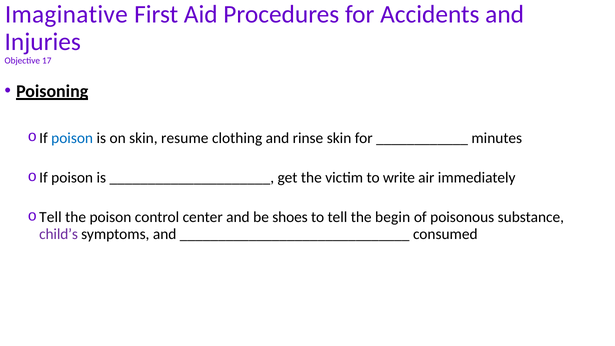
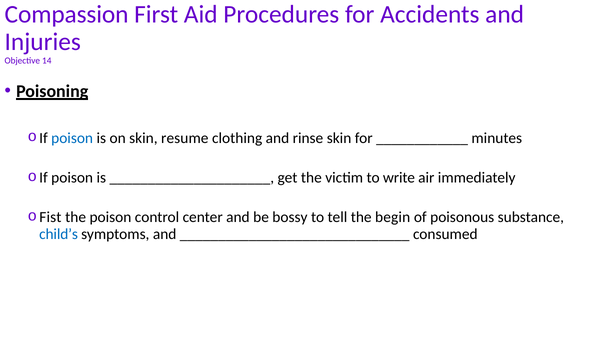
Imaginative: Imaginative -> Compassion (67, 15)
17: 17 -> 14 (47, 61)
Tell: Tell -> Fist (50, 217)
shoes: shoes -> bossy (290, 217)
child’s colour: purple -> blue (59, 234)
